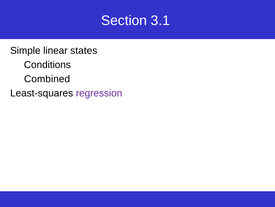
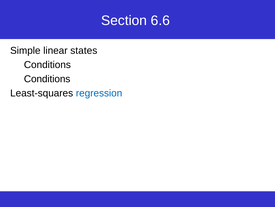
3.1: 3.1 -> 6.6 (160, 20)
Combined: Combined -> Conditions (47, 79)
regression colour: purple -> blue (99, 93)
